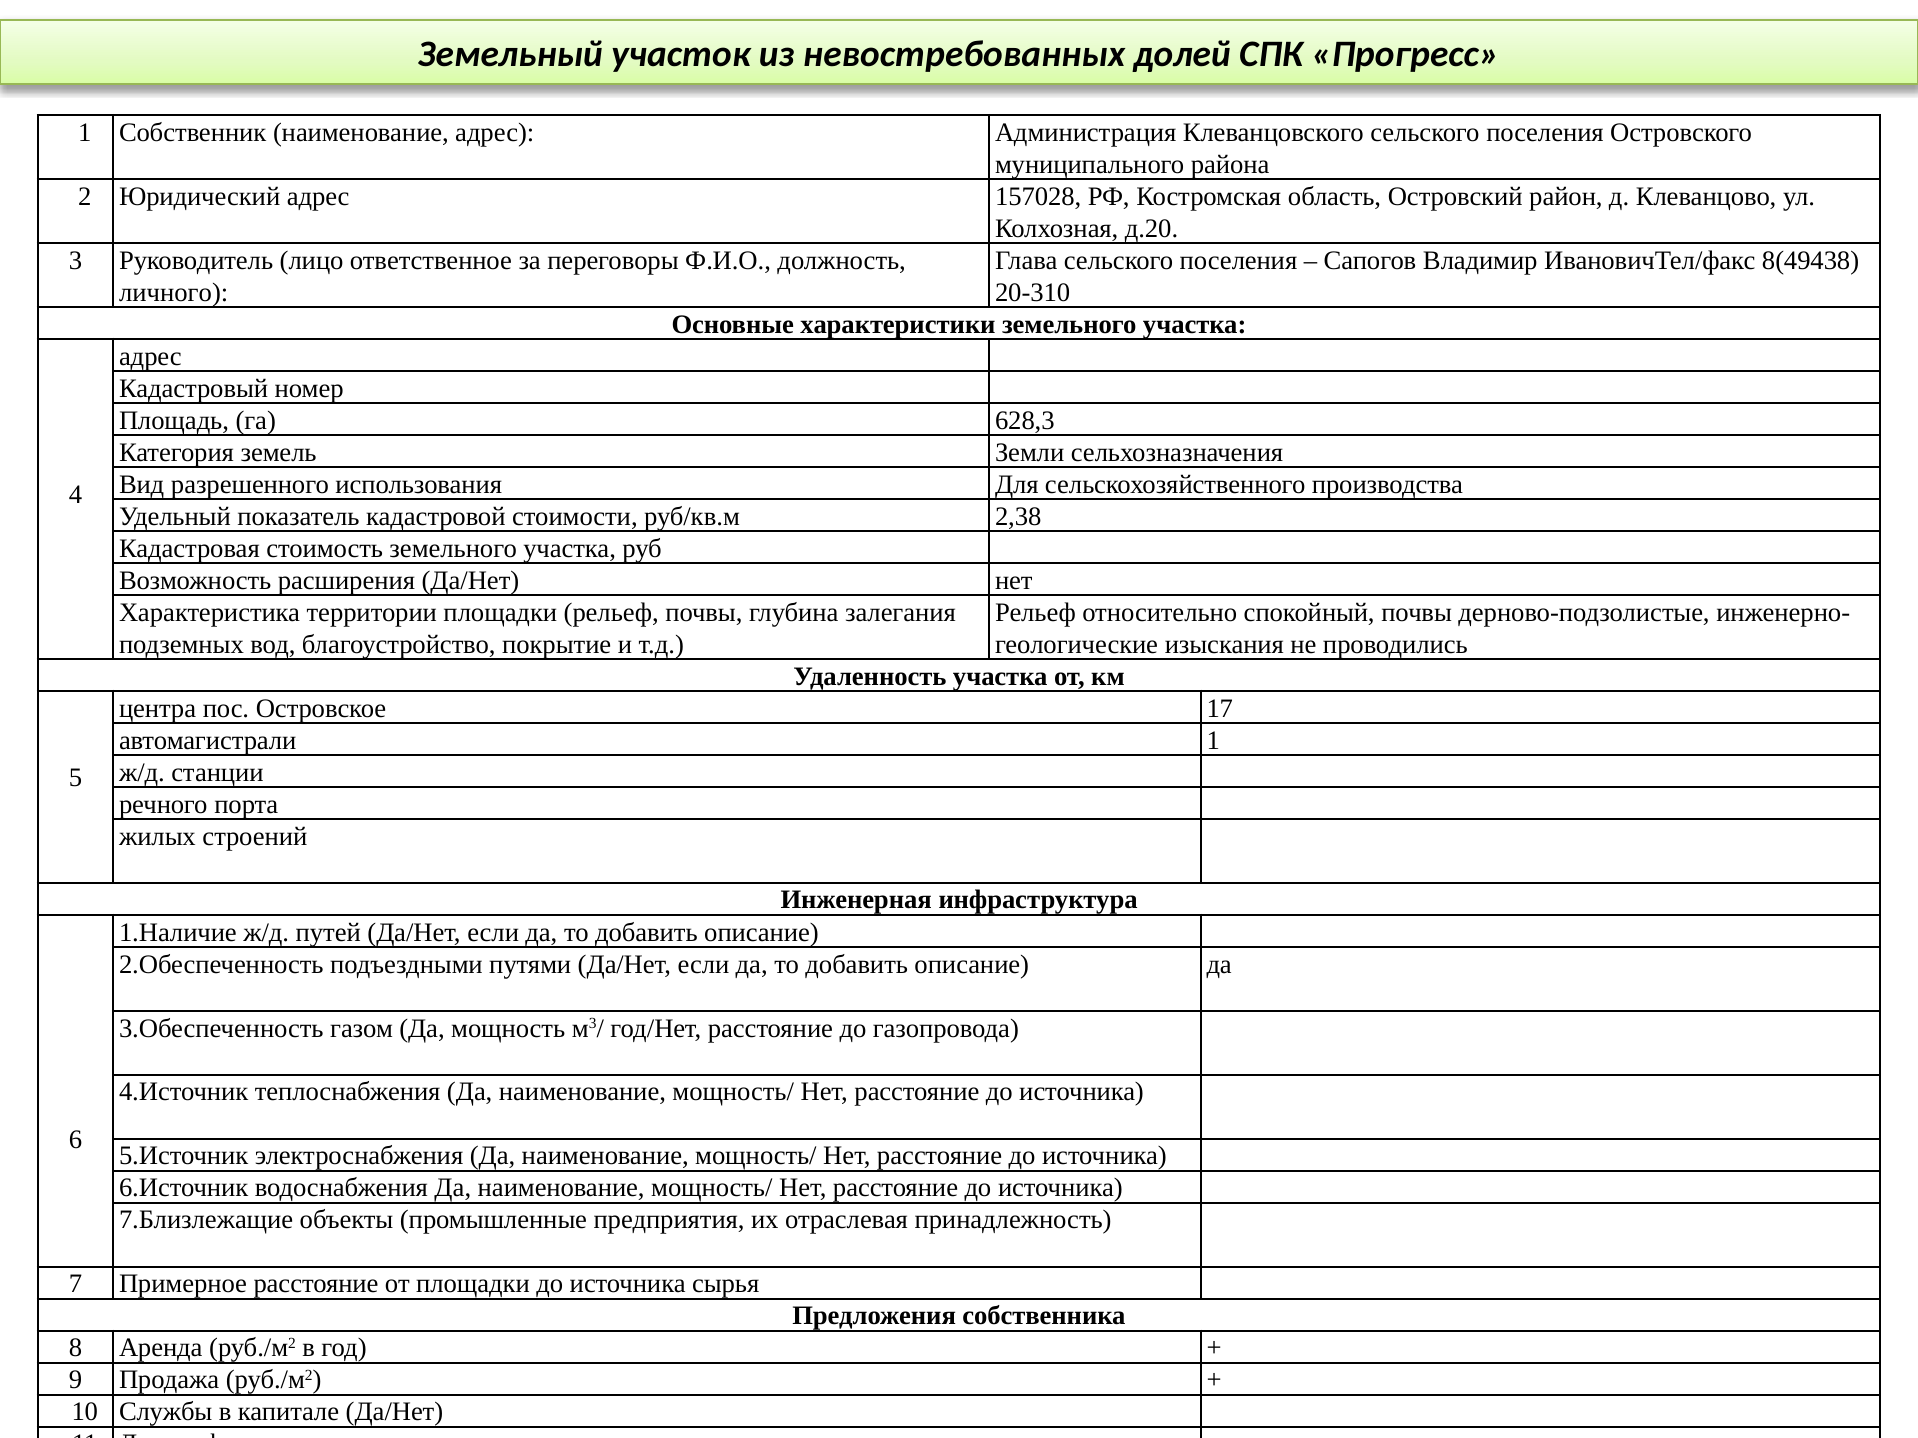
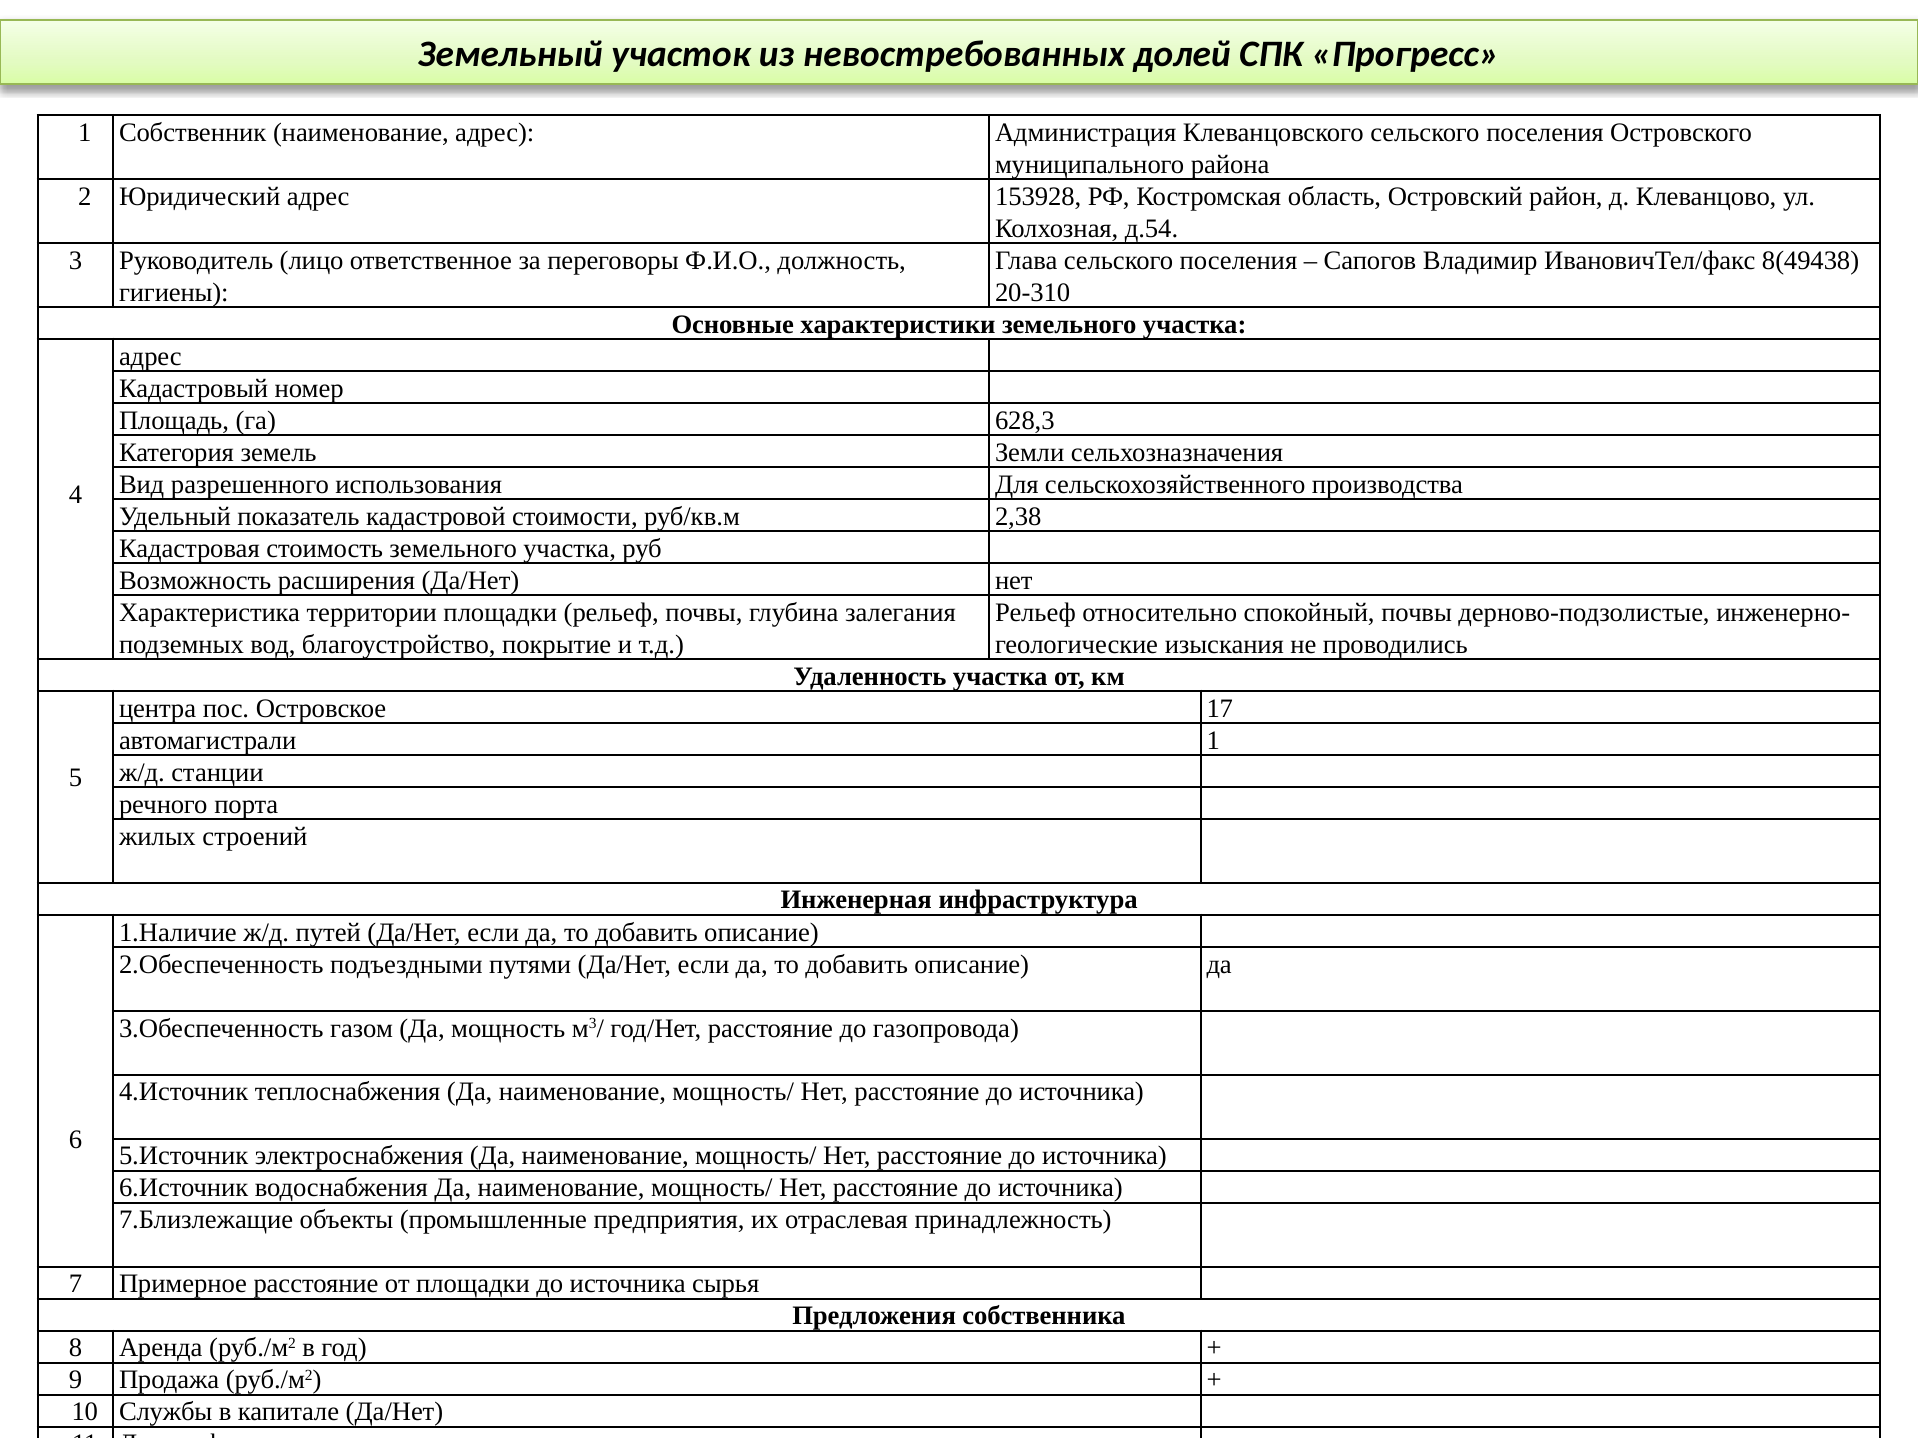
157028: 157028 -> 153928 (1038, 196)
д.20: д.20 -> д.54 (1152, 228)
личного: личного -> гигиены (174, 292)
